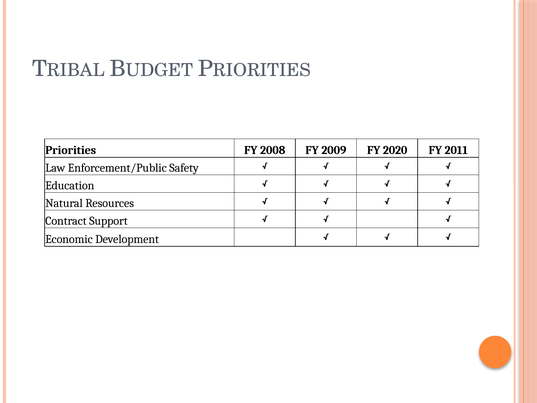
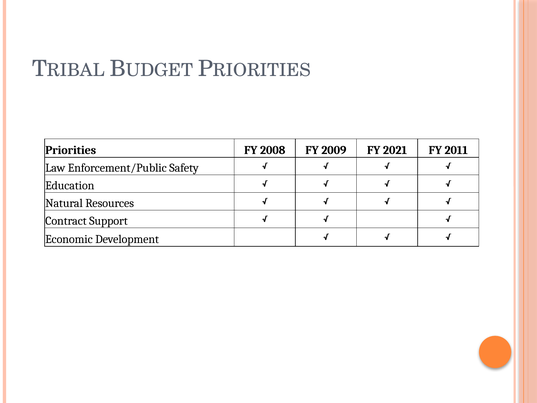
2020: 2020 -> 2021 (395, 150)
